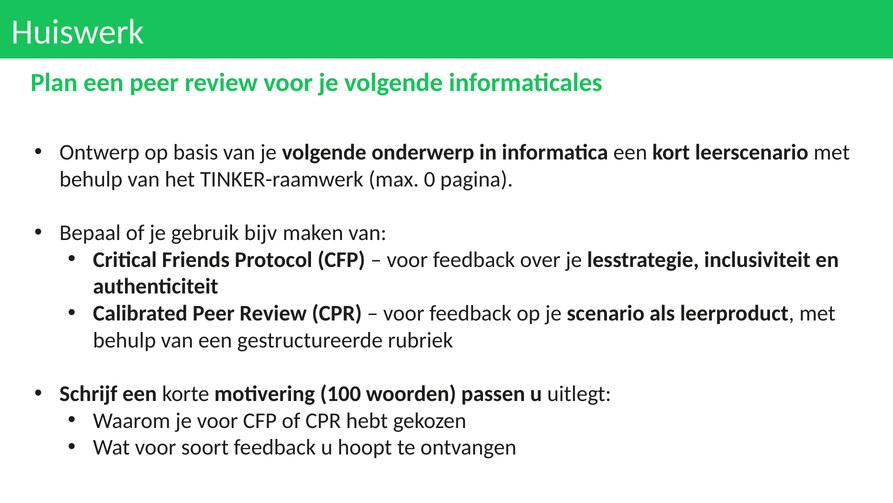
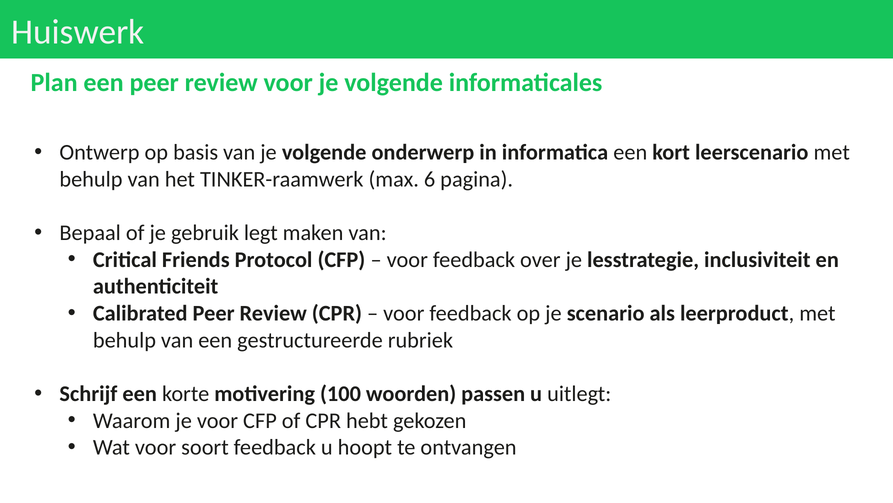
0: 0 -> 6 (430, 179)
bijv: bijv -> legt (261, 233)
